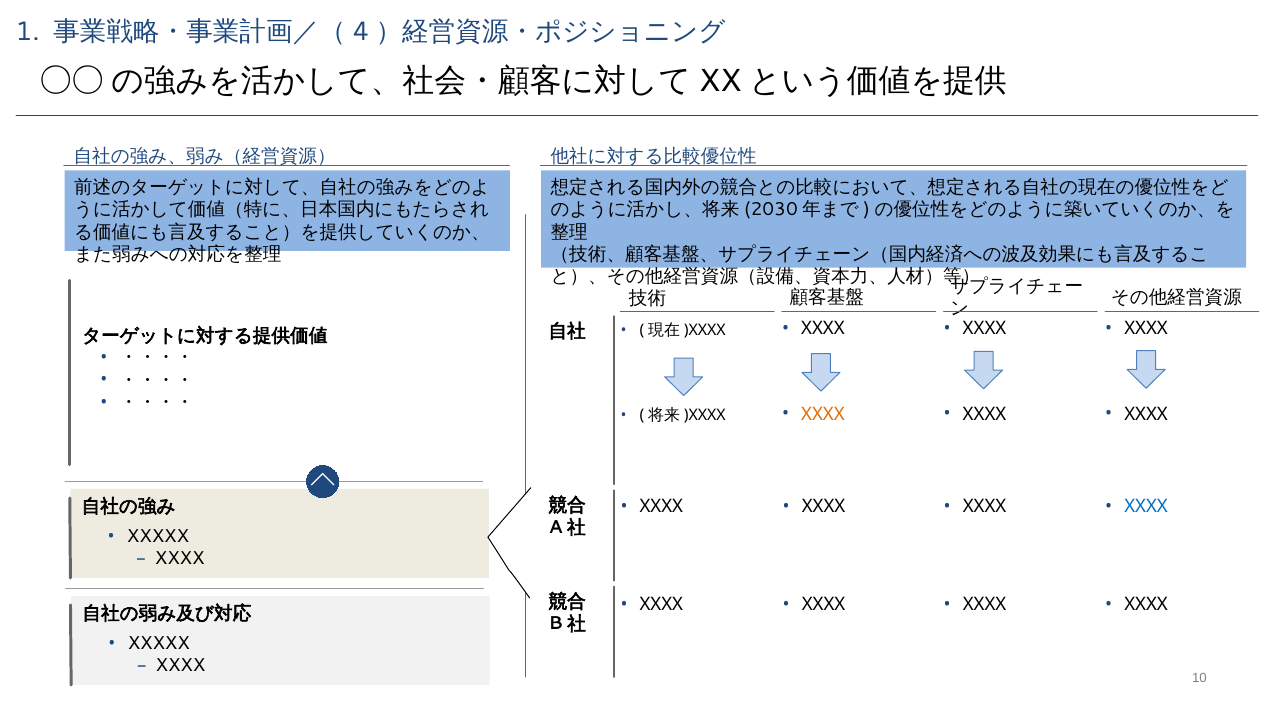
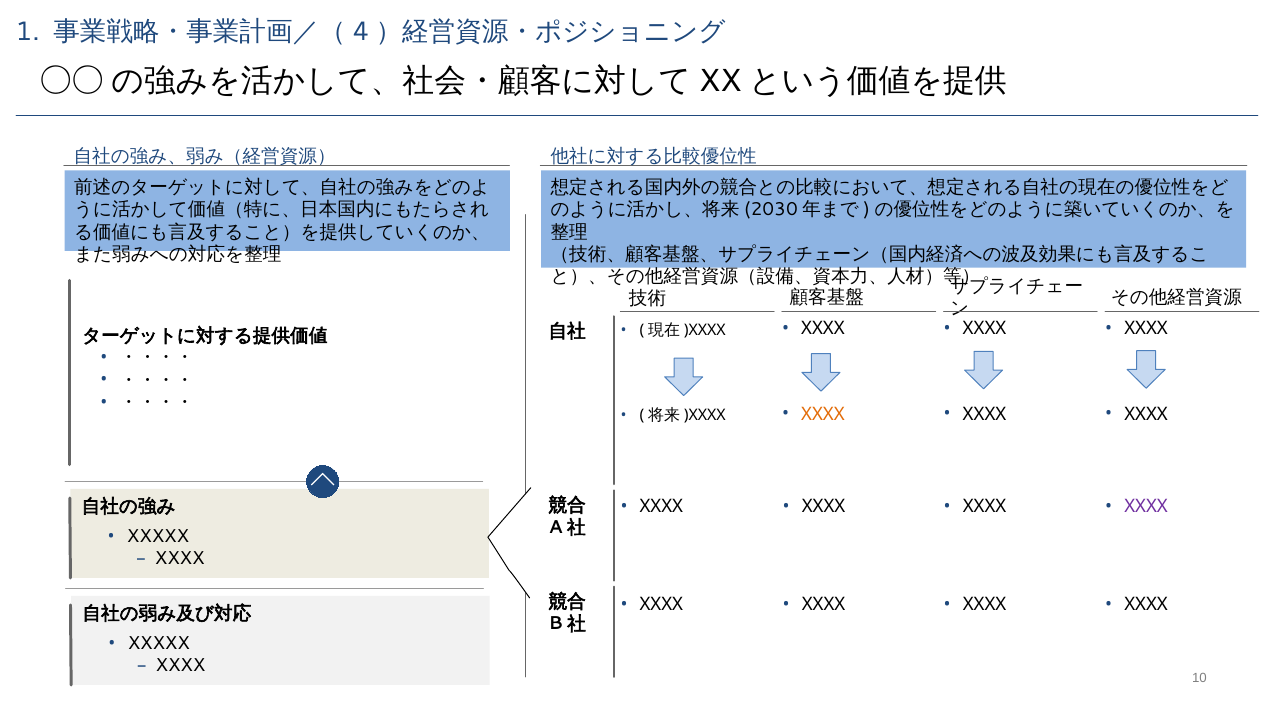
XXXX colour: blue -> purple (1146, 507)
